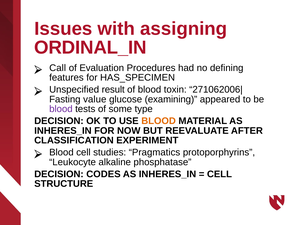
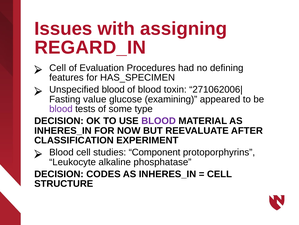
ORDINAL_IN: ORDINAL_IN -> REGARD_IN (90, 47)
Call: Call -> Cell (58, 68)
Unspecified result: result -> blood (113, 89)
BLOOD colour: orange -> purple (159, 121)
Pragmatics: Pragmatics -> Component (155, 152)
